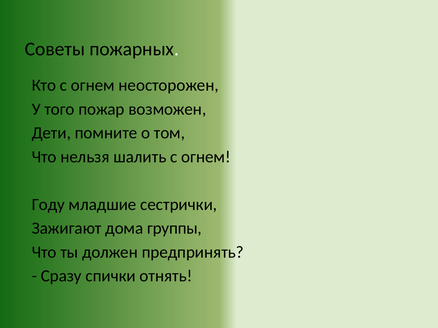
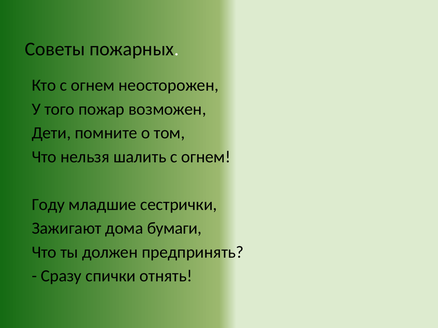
группы: группы -> бумаги (174, 229)
